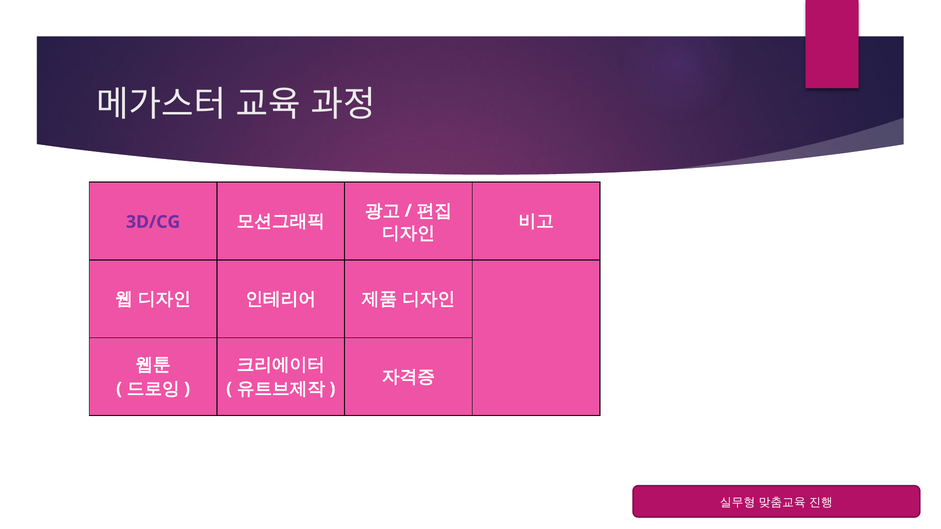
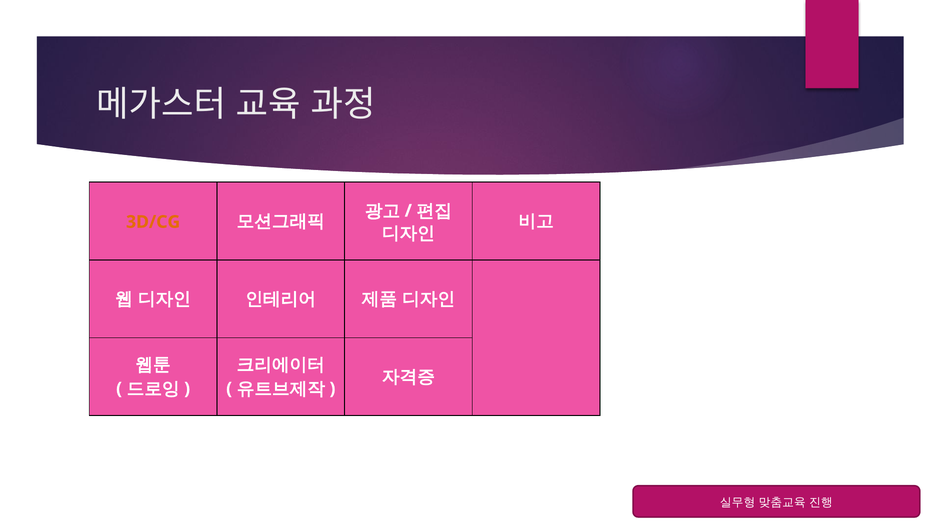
3D/CG colour: purple -> orange (153, 222)
